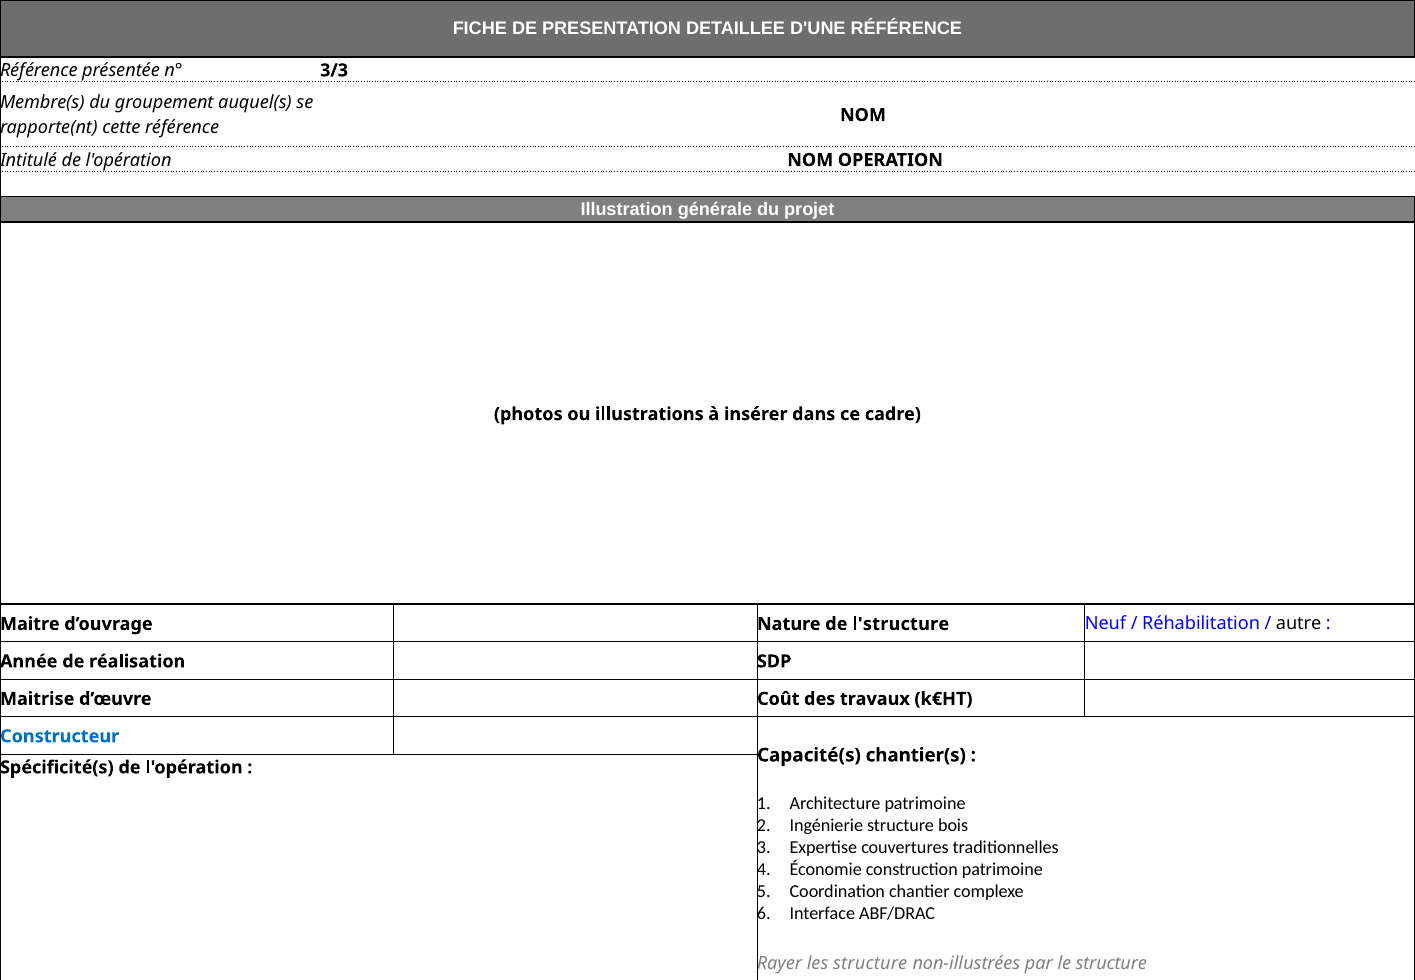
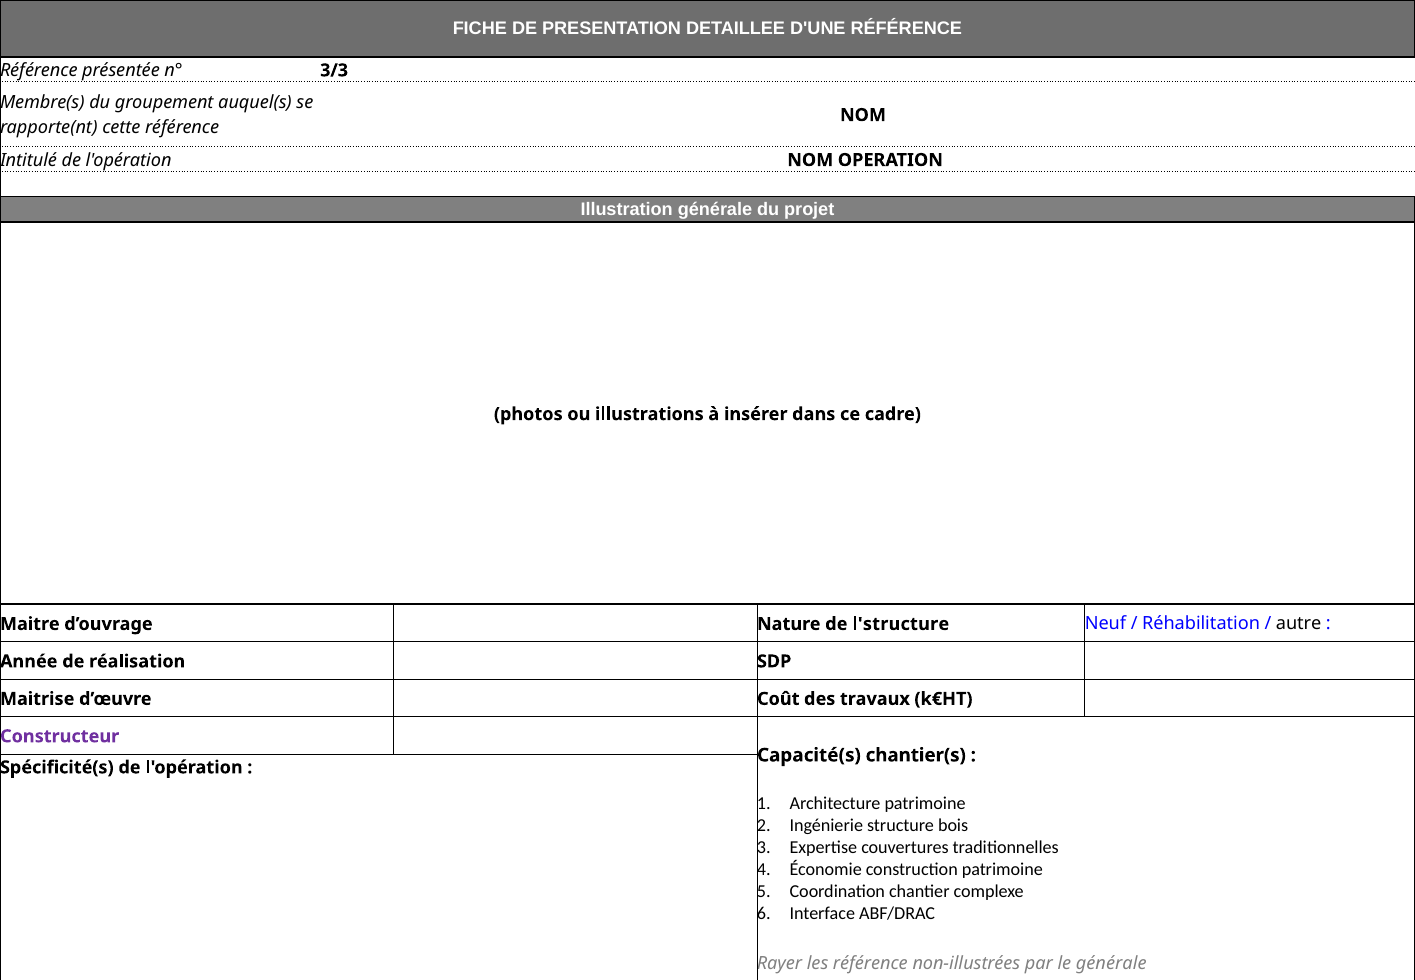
Constructeur colour: blue -> purple (60, 736)
les structure: structure -> référence (870, 963)
le structure: structure -> générale (1111, 963)
